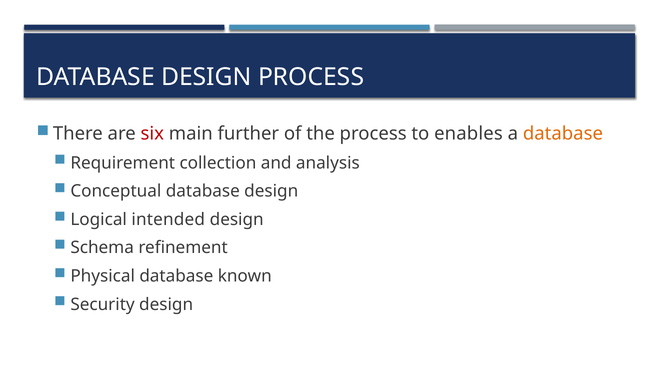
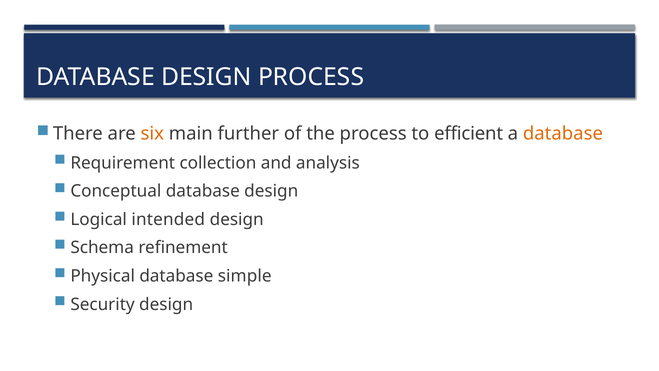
six colour: red -> orange (152, 134)
enables: enables -> efficient (469, 134)
known: known -> simple (245, 276)
